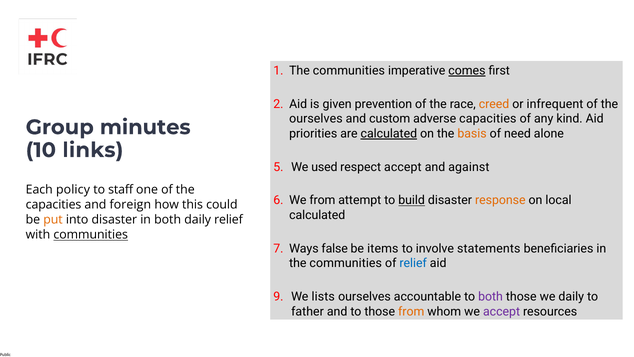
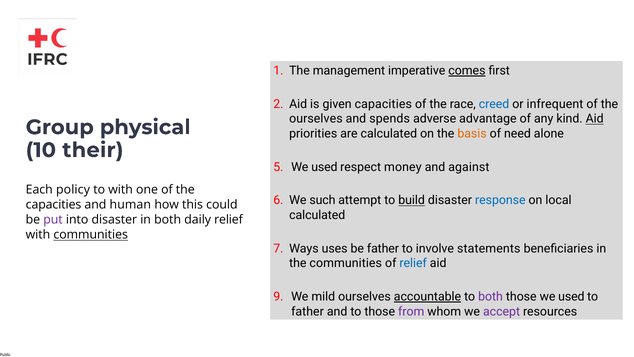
communities: communities -> management (349, 71)
given prevention: prevention -> capacities (383, 104)
creed colour: orange -> blue (494, 104)
custom: custom -> spends (390, 119)
adverse capacities: capacities -> advantage (488, 119)
Aid underline: none -> present (595, 119)
minutes: minutes -> physical (145, 127)
calculated underline: present -> none (389, 134)
links: links -> their (93, 150)
respect accept: accept -> money (403, 167)
to staff: staff -> with (121, 189)
We from: from -> such (322, 200)
response colour: orange -> blue (500, 200)
foreign: foreign -> human (130, 205)
put colour: orange -> purple (53, 220)
false: false -> uses (335, 248)
be items: items -> father (383, 248)
lists: lists -> mild (323, 296)
accountable underline: none -> present (427, 296)
those we daily: daily -> used (571, 296)
from colour: orange -> purple (411, 311)
